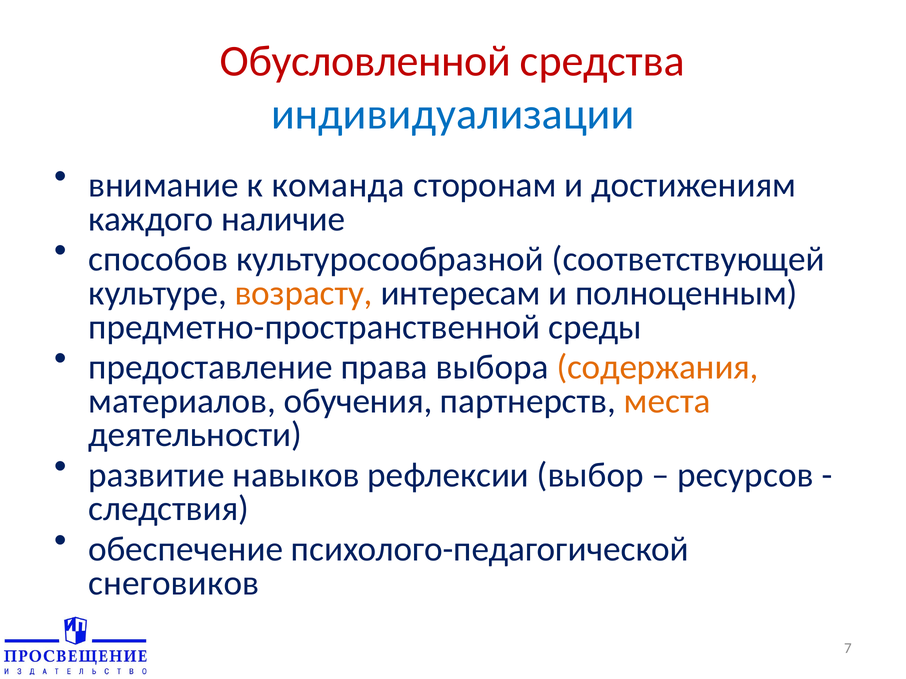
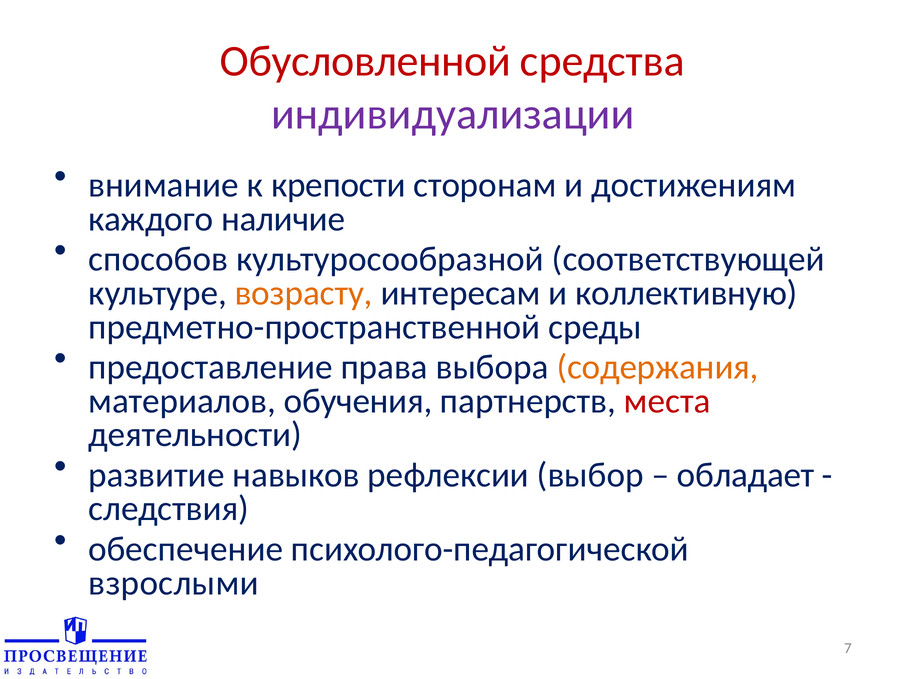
индивидуализации colour: blue -> purple (453, 114)
команда: команда -> крепости (338, 185)
полноценным: полноценным -> коллективную (686, 293)
места colour: orange -> red (667, 401)
ресурсов: ресурсов -> обладает (746, 475)
снеговиков: снеговиков -> взрослыми (174, 583)
